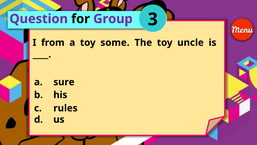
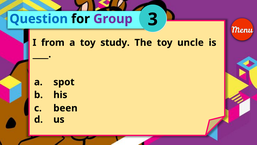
Question colour: purple -> blue (39, 19)
some: some -> study (115, 43)
sure: sure -> spot (64, 82)
rules: rules -> been (65, 108)
